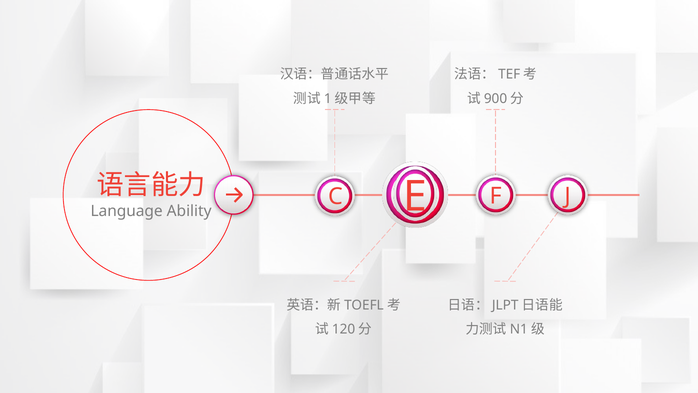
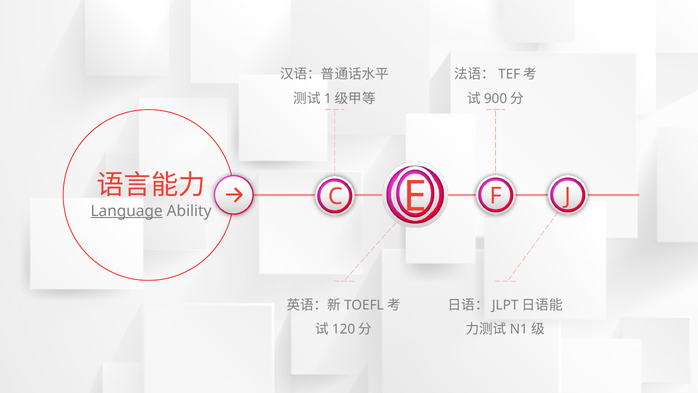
Language underline: none -> present (127, 211)
